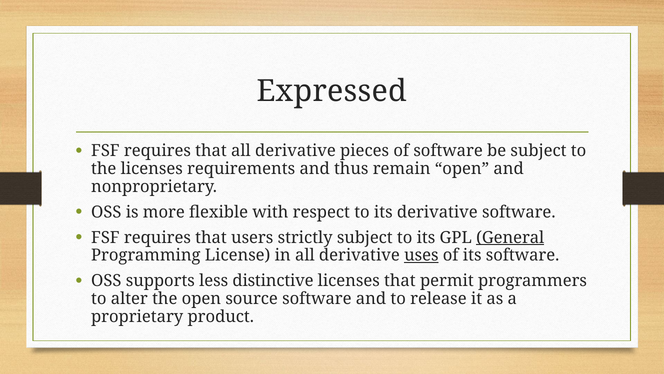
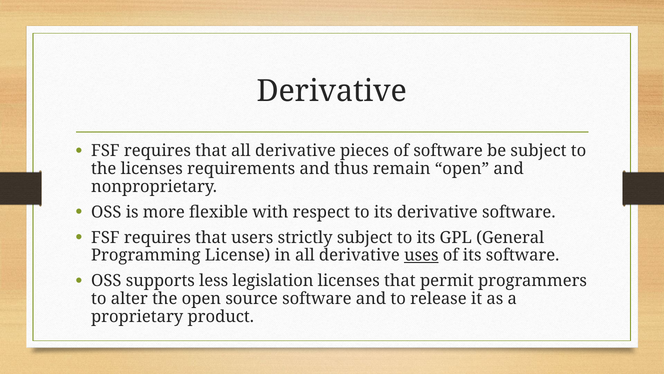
Expressed: Expressed -> Derivative (332, 91)
General underline: present -> none (510, 237)
distinctive: distinctive -> legislation (273, 281)
